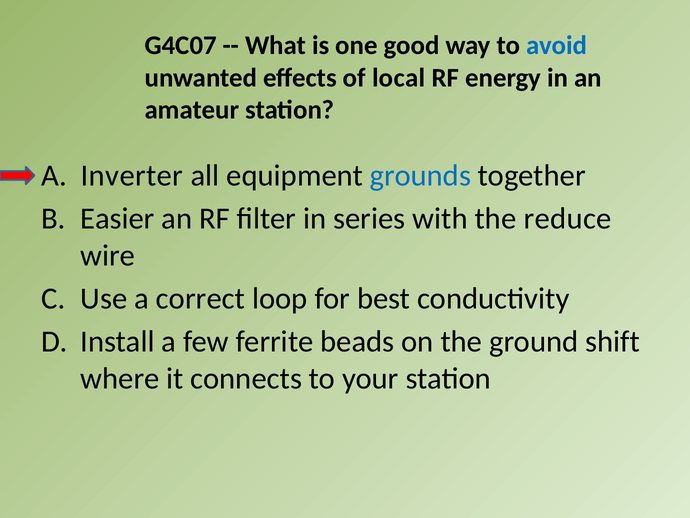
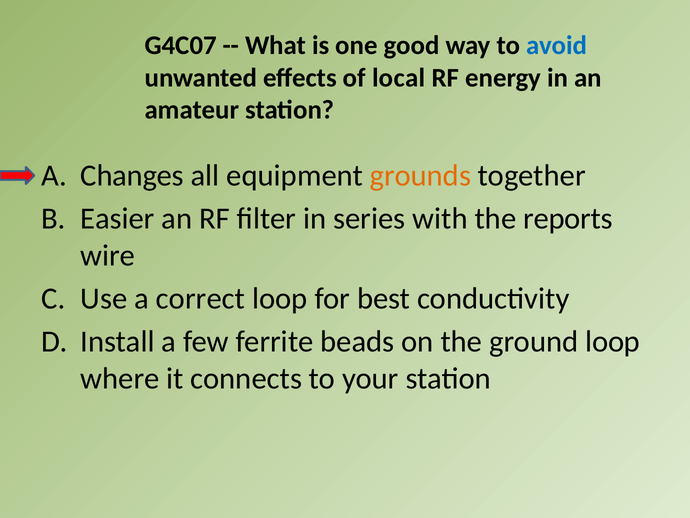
Inverter: Inverter -> Changes (132, 176)
grounds colour: blue -> orange (420, 176)
reduce: reduce -> reports (568, 219)
ground shift: shift -> loop (613, 341)
